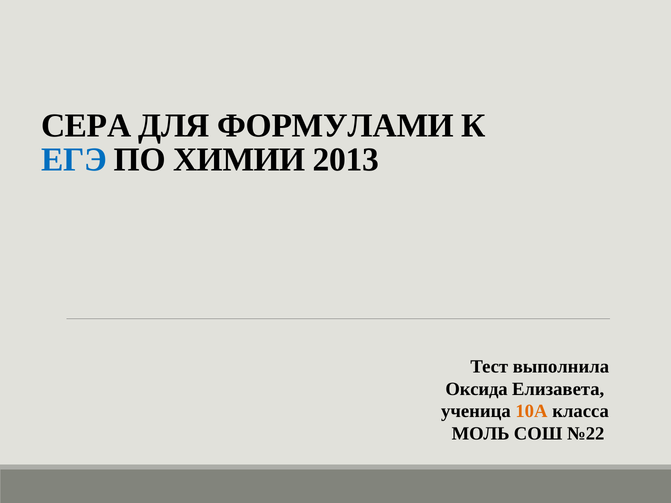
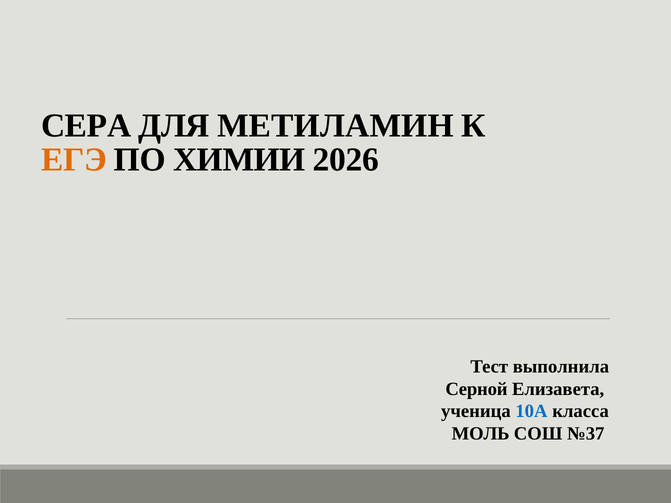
ФОРМУЛАМИ: ФОРМУЛАМИ -> МЕТИЛАМИН (335, 126)
ЕГЭ colour: blue -> orange (74, 160)
2013: 2013 -> 2026 (346, 160)
Оксида: Оксида -> Серной (477, 389)
10А colour: orange -> blue (531, 412)
№22: №22 -> №37 (586, 434)
